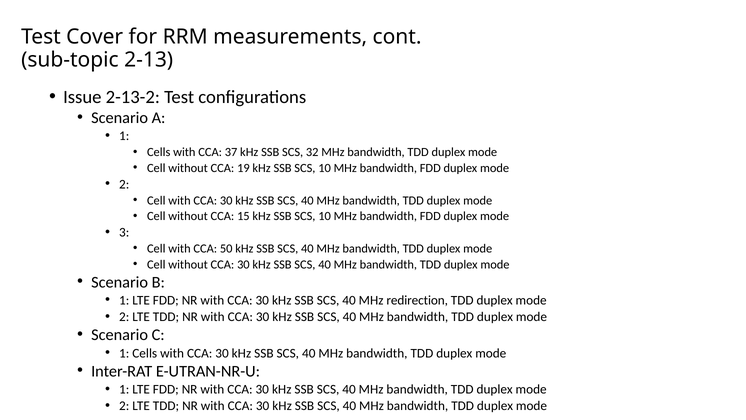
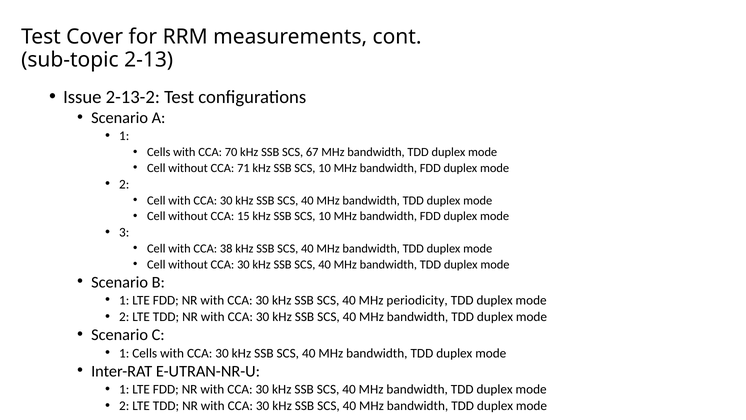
37: 37 -> 70 (231, 152)
32: 32 -> 67 (312, 152)
19: 19 -> 71 (243, 168)
50: 50 -> 38 (226, 249)
redirection: redirection -> periodicity (417, 300)
